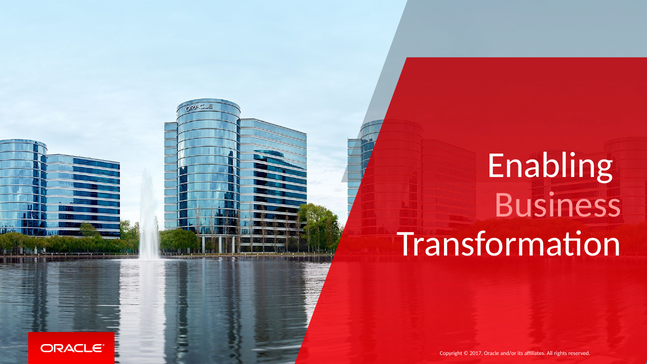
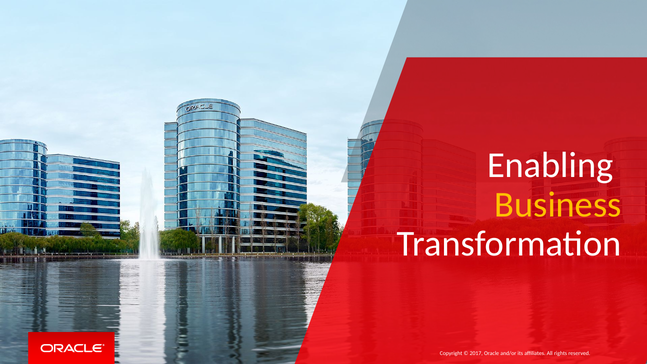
Business colour: pink -> yellow (558, 205)
